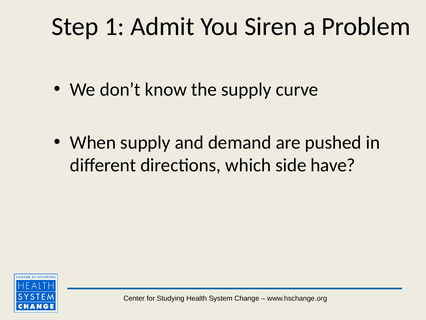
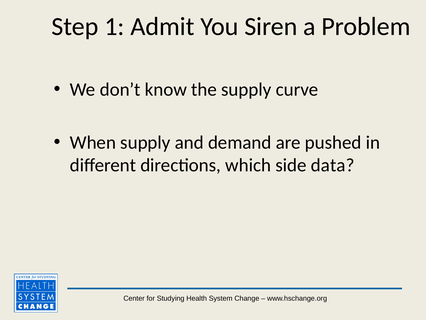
have: have -> data (333, 165)
